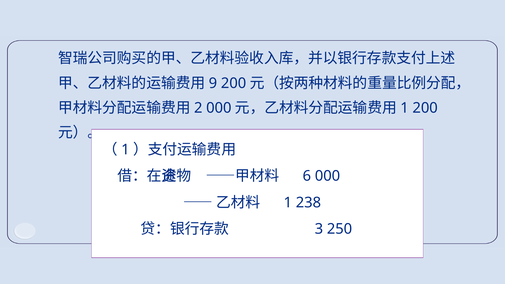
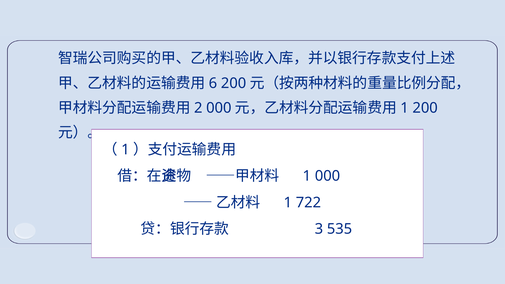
9: 9 -> 6 (213, 83)
6: 6 -> 1 (307, 176)
238: 238 -> 722 (308, 203)
250: 250 -> 535 (340, 229)
